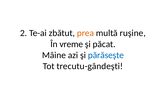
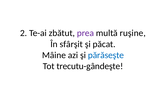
prea colour: orange -> purple (85, 33)
vreme: vreme -> sfârşit (71, 44)
trecutu-gândeşti: trecutu-gândeşti -> trecutu-gândeşte (90, 66)
